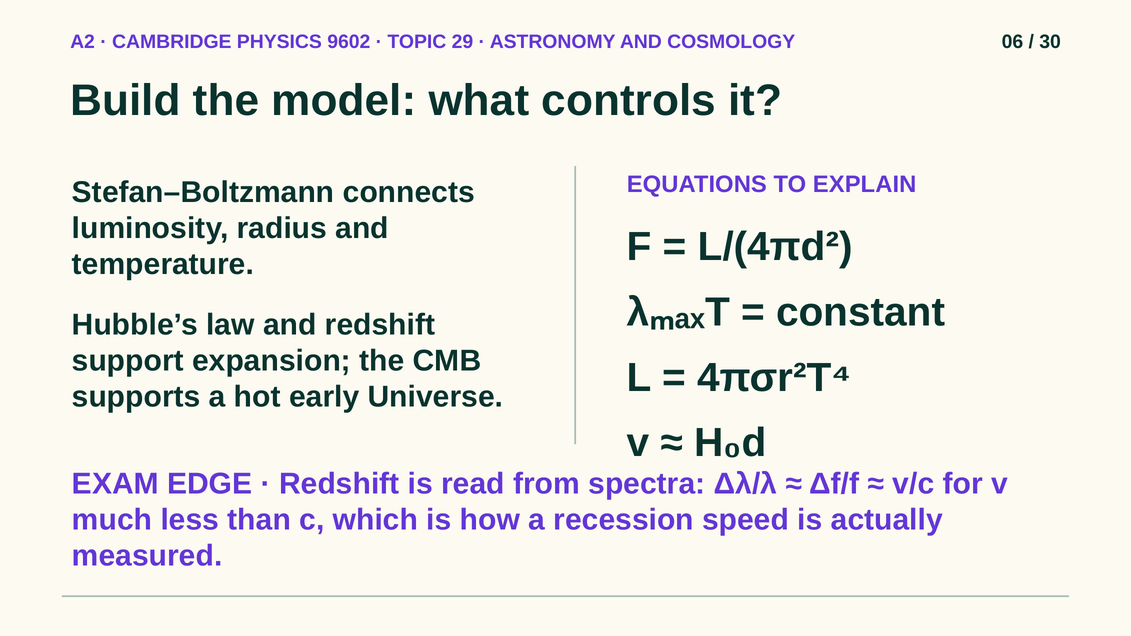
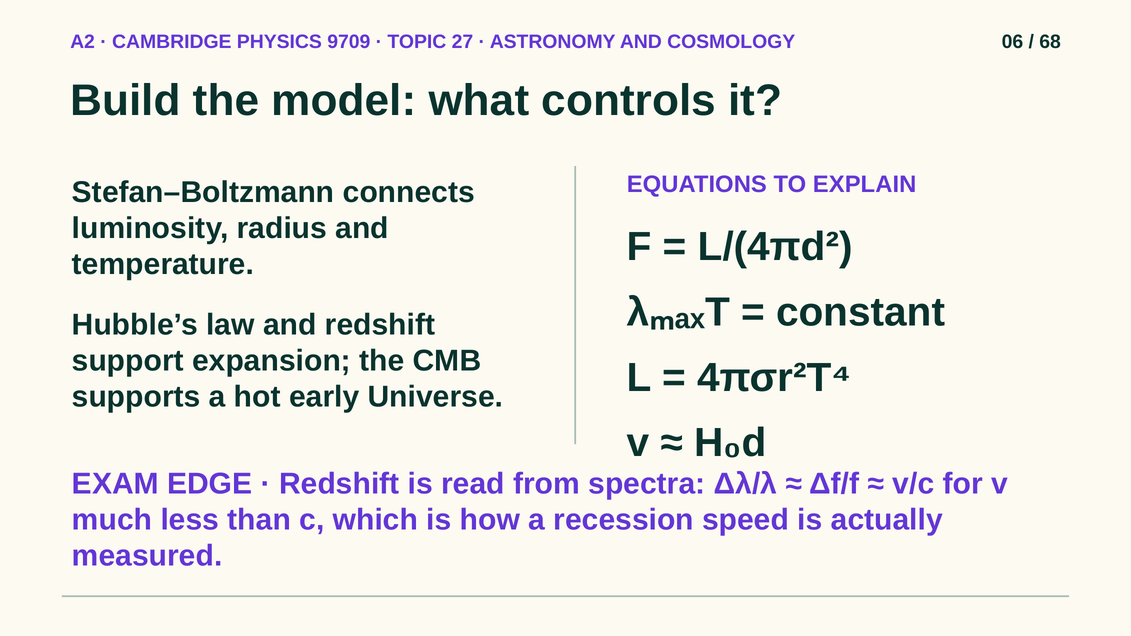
9602: 9602 -> 9709 (349, 42)
29: 29 -> 27 (462, 42)
30: 30 -> 68 (1050, 42)
